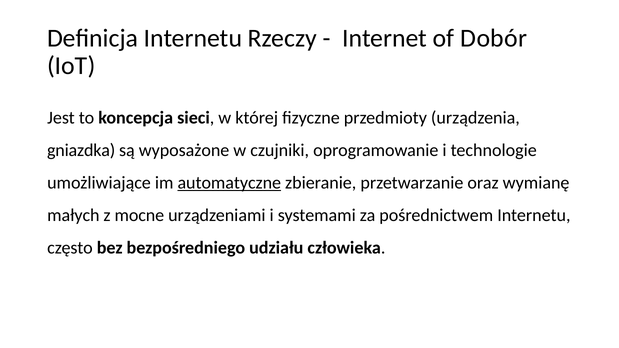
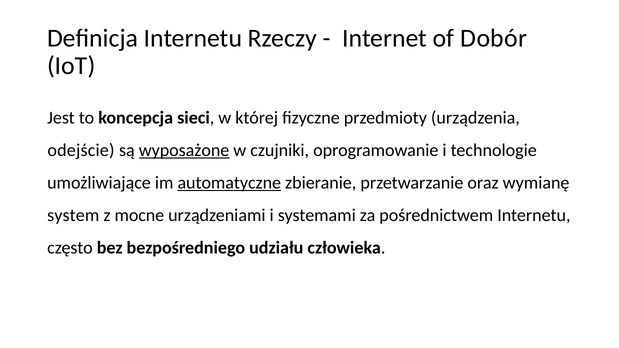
gniazdka: gniazdka -> odejście (81, 150)
wyposażone underline: none -> present (184, 150)
małych: małych -> system (73, 215)
